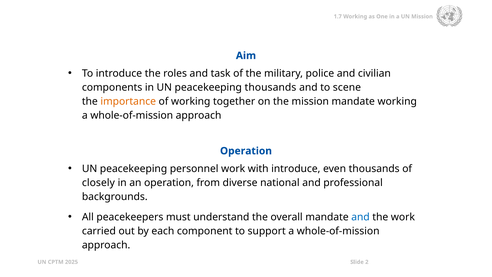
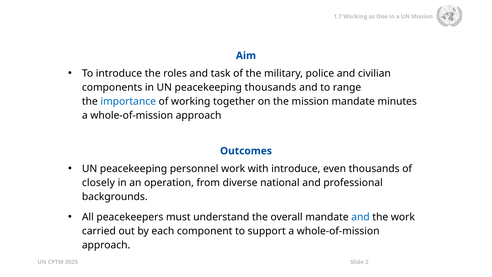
scene: scene -> range (347, 87)
importance colour: orange -> blue (128, 101)
mandate working: working -> minutes (397, 101)
Operation: Operation -> Outcomes (246, 151)
